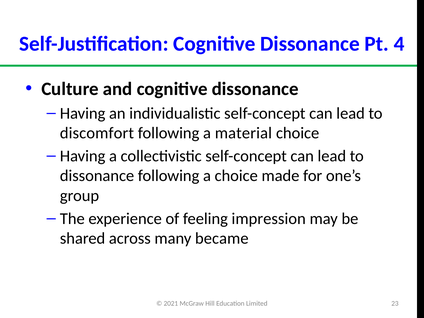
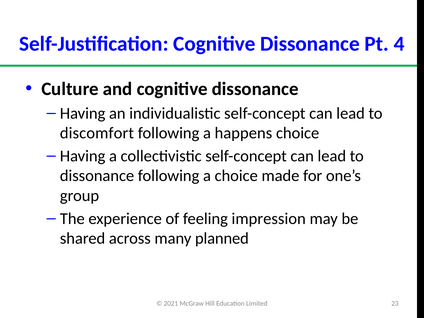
material: material -> happens (243, 133)
became: became -> planned (222, 238)
